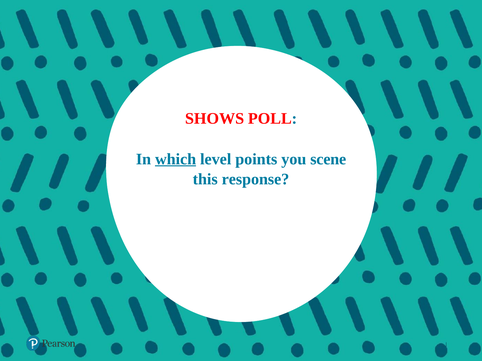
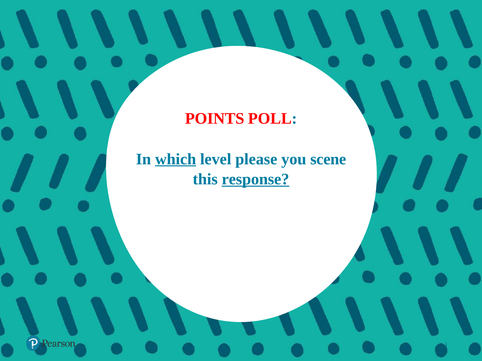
SHOWS: SHOWS -> POINTS (215, 119)
points: points -> please (256, 159)
response underline: none -> present (255, 180)
